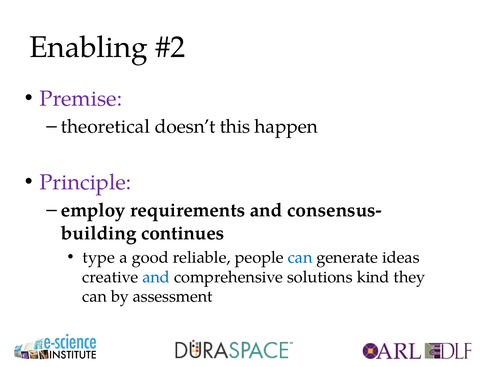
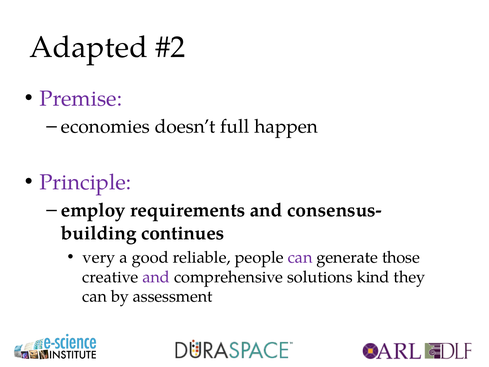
Enabling: Enabling -> Adapted (89, 47)
theoretical: theoretical -> economies (105, 127)
this: this -> full (235, 127)
type: type -> very (99, 257)
can colour: blue -> purple (300, 257)
ideas: ideas -> those (401, 257)
and colour: blue -> purple (156, 277)
